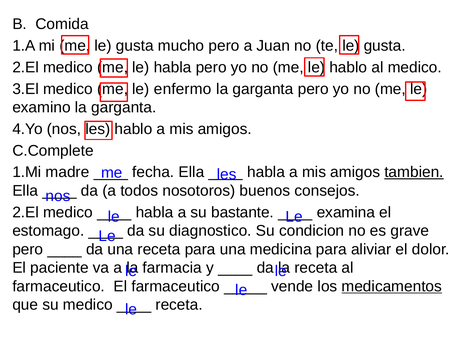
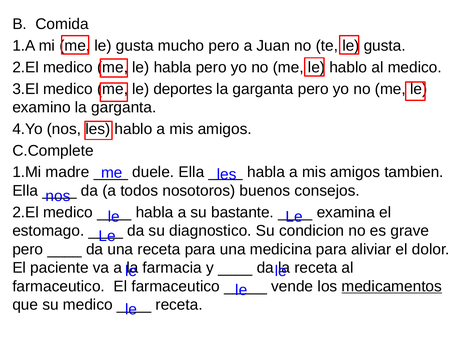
enfermo: enfermo -> deportes (183, 89)
fecha: fecha -> duele (153, 172)
tambien underline: present -> none (414, 172)
